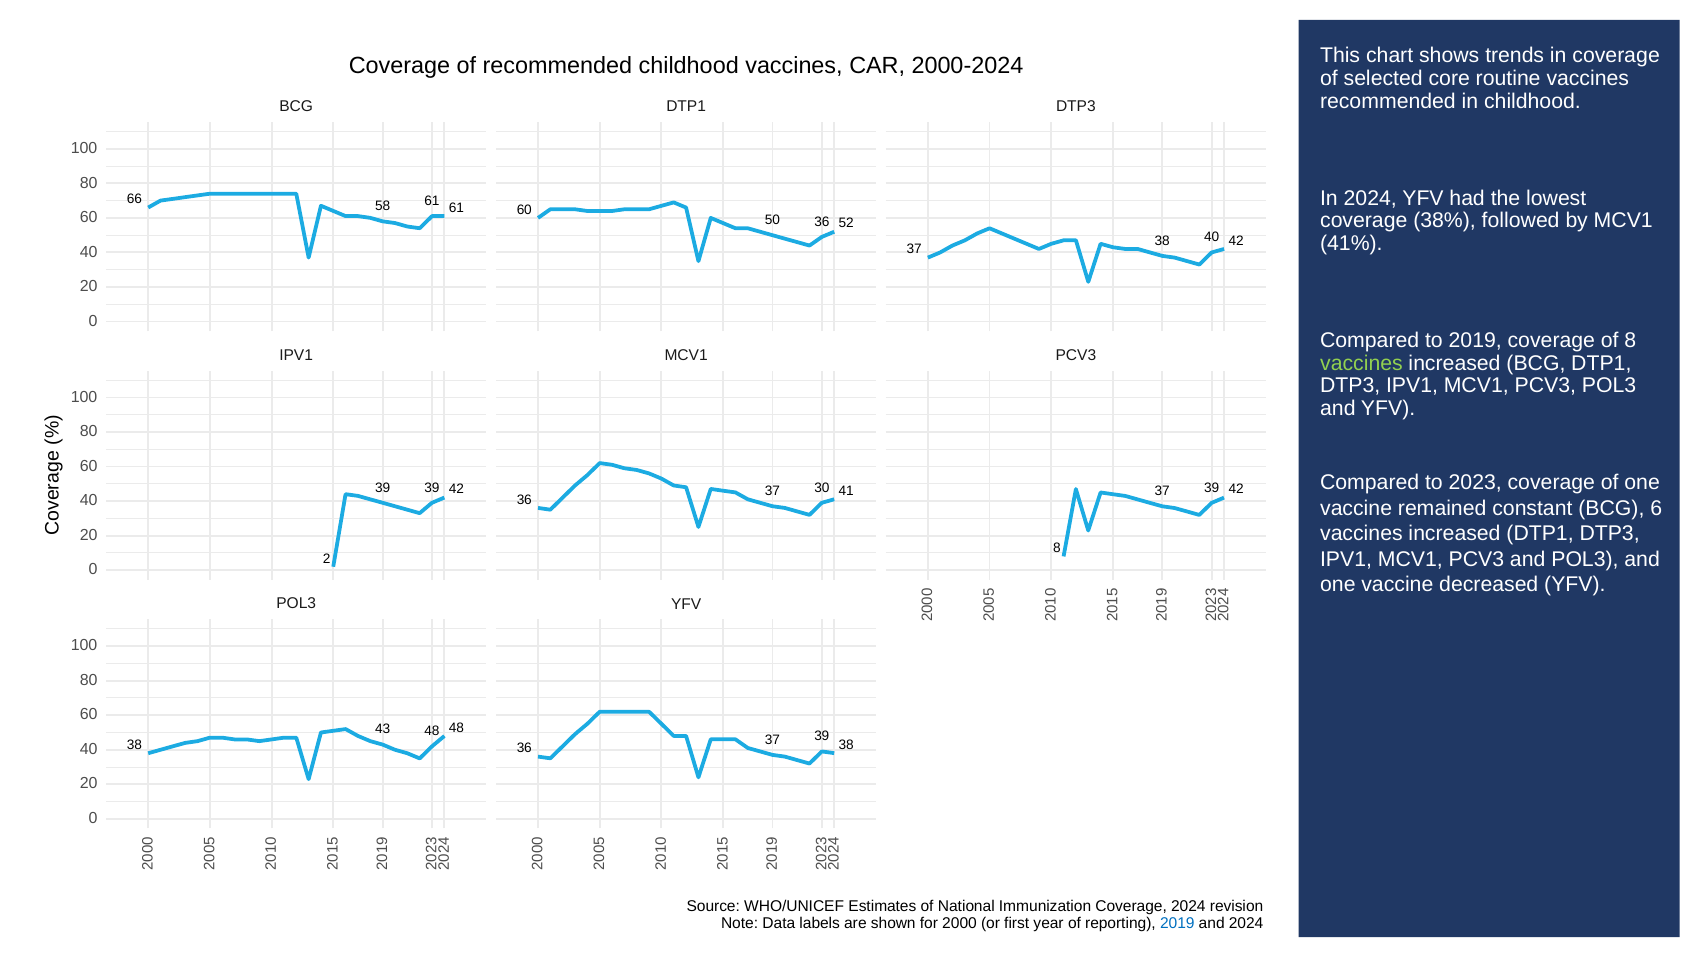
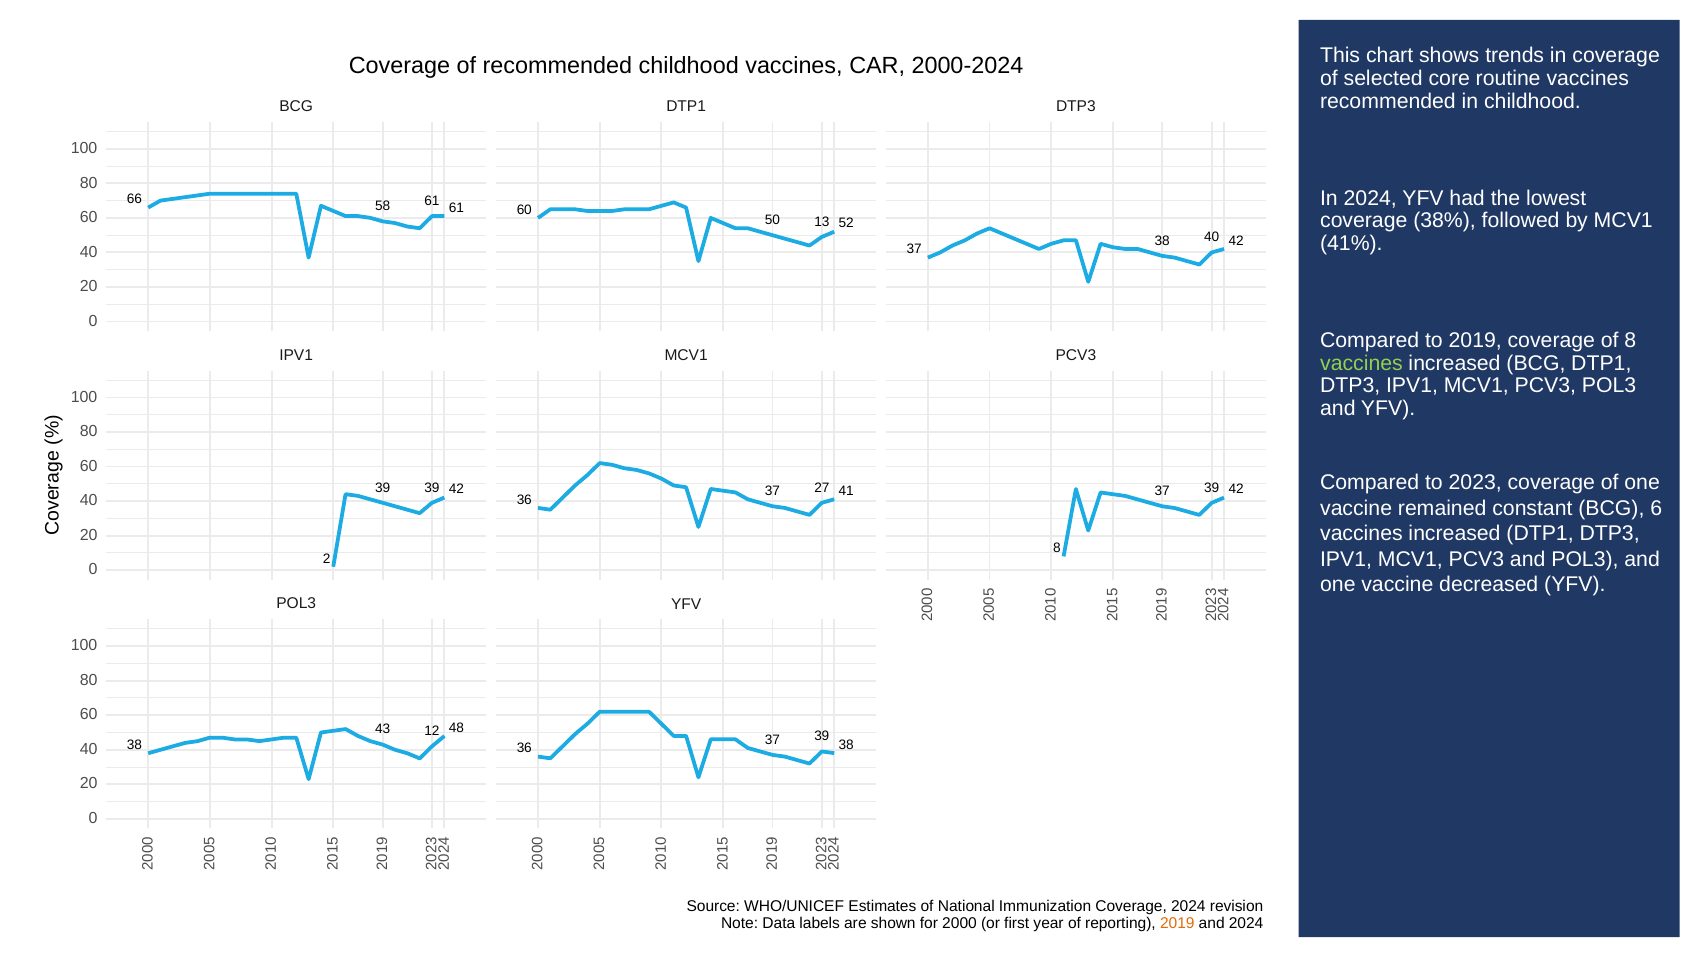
50 36: 36 -> 13 (822, 222)
30: 30 -> 27 (822, 488)
43 48: 48 -> 12 (432, 731)
2019 colour: blue -> orange (1177, 923)
